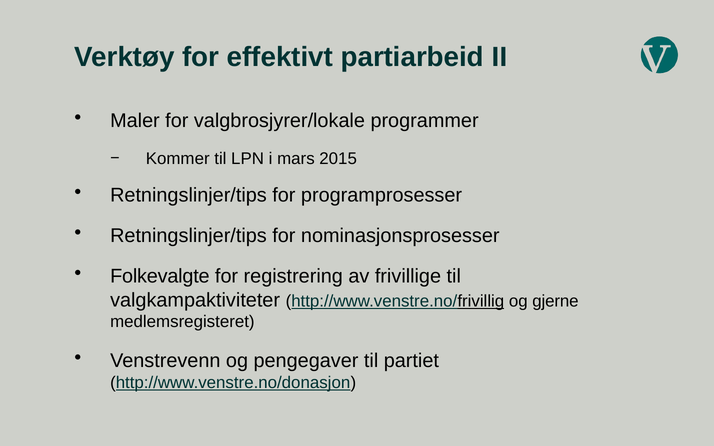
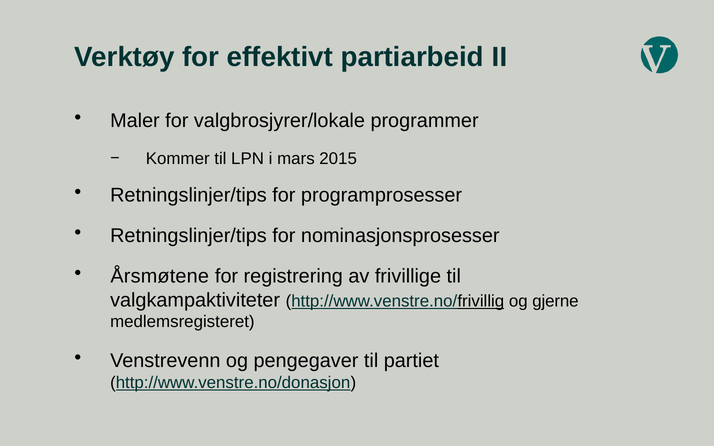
Folkevalgte: Folkevalgte -> Årsmøtene (160, 276)
